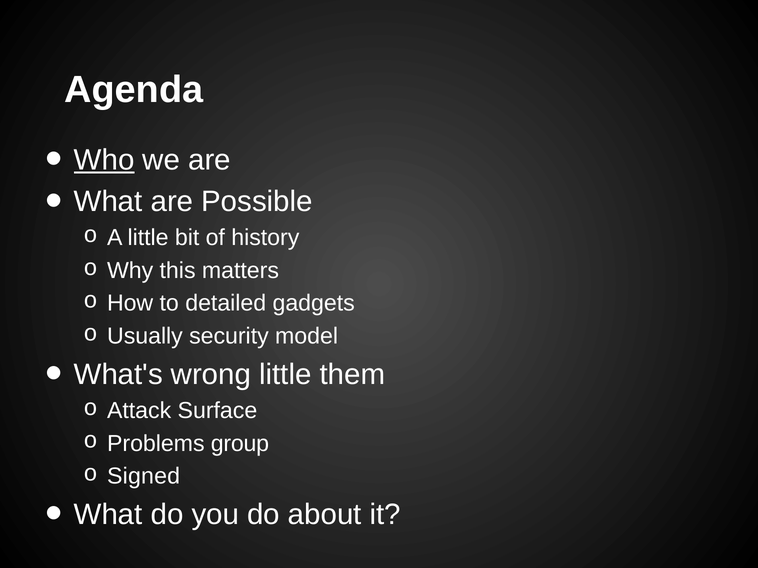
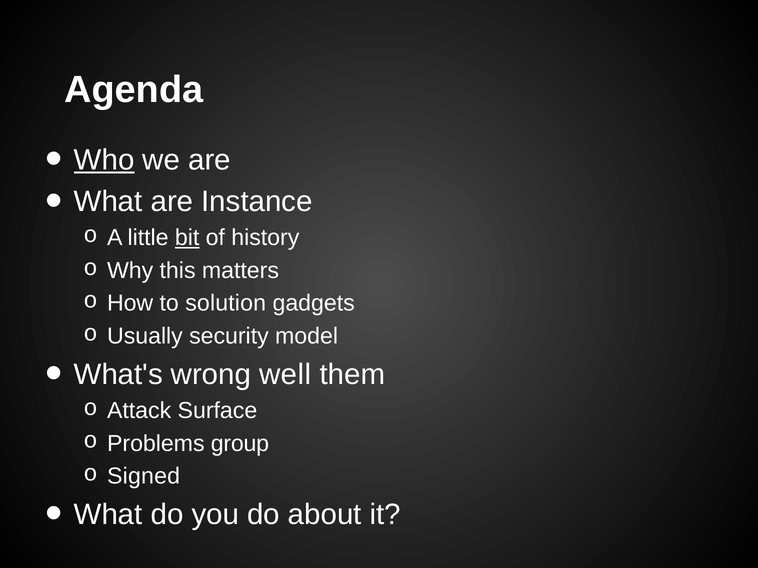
Possible: Possible -> Instance (257, 202)
bit underline: none -> present (187, 238)
detailed: detailed -> solution (226, 304)
wrong little: little -> well (285, 375)
